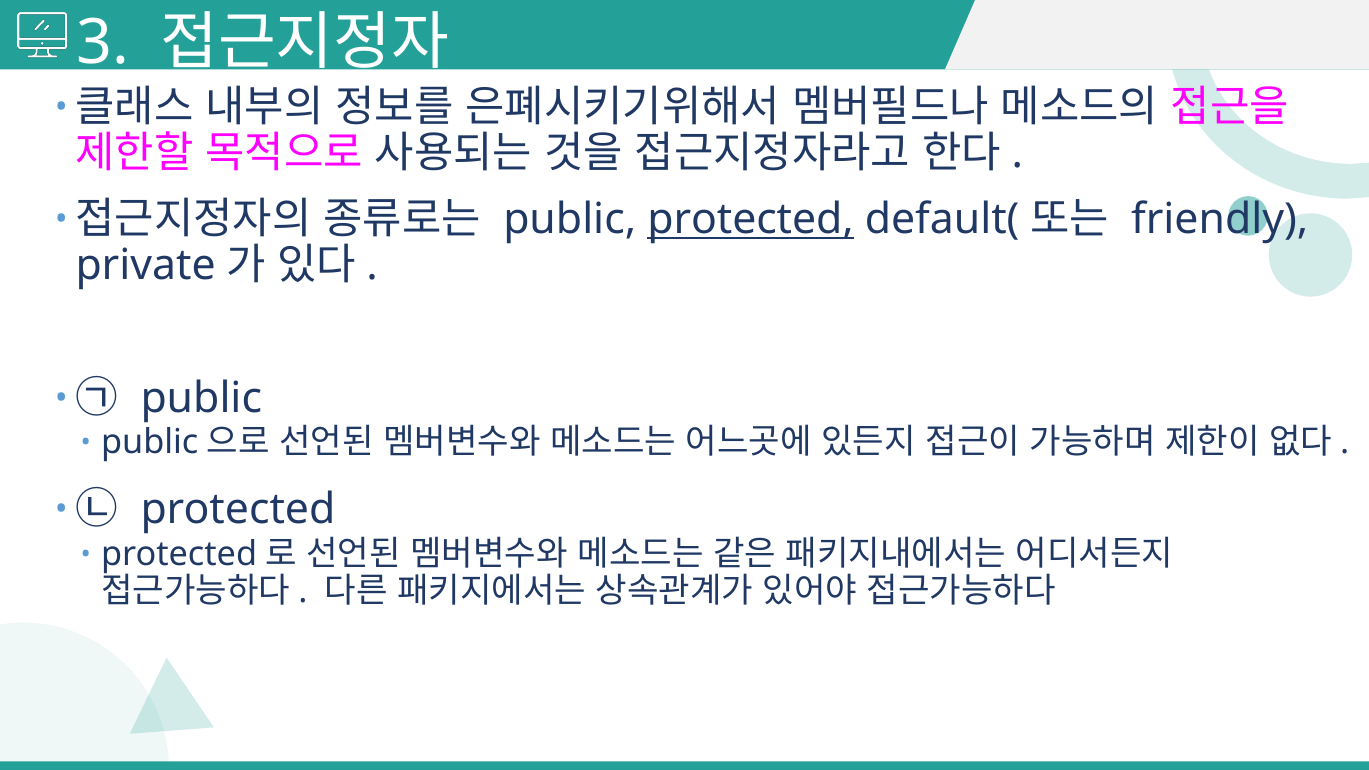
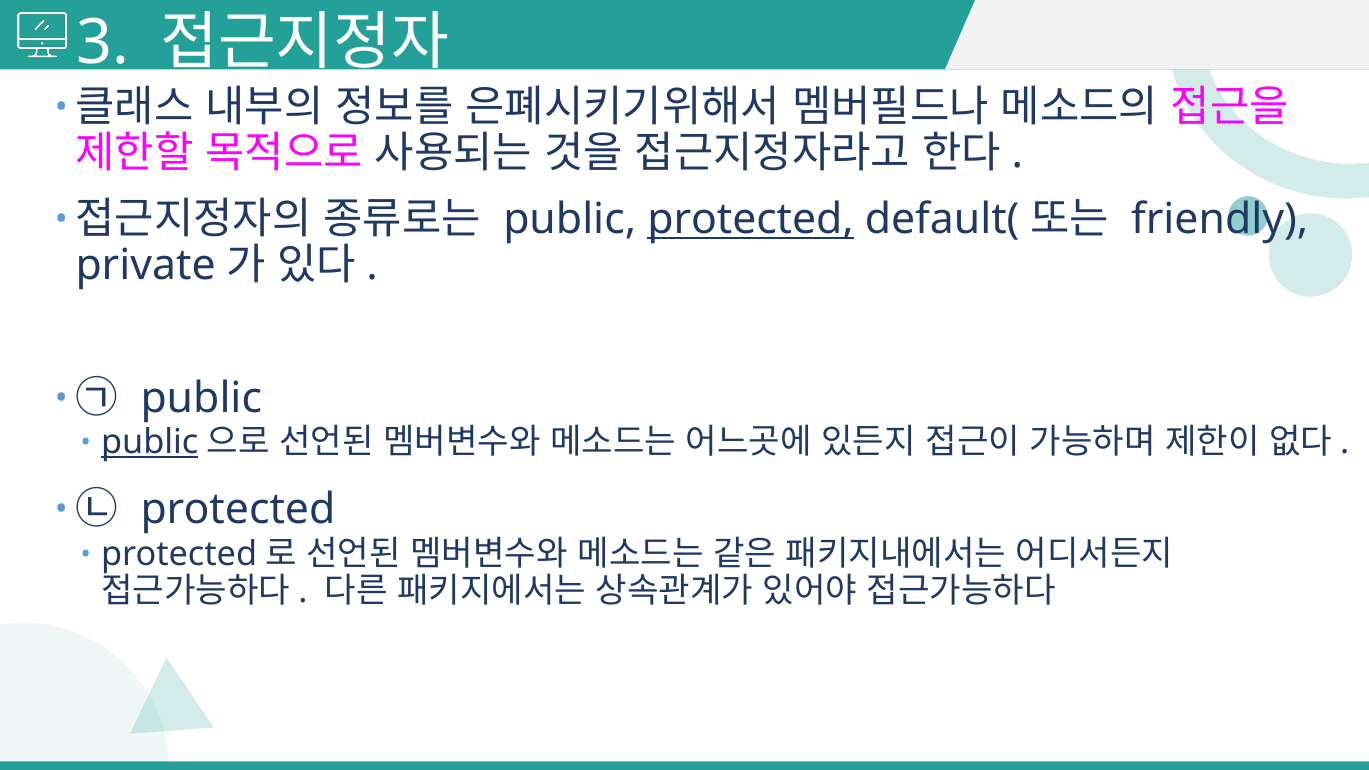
public underline: none -> present (150, 443)
